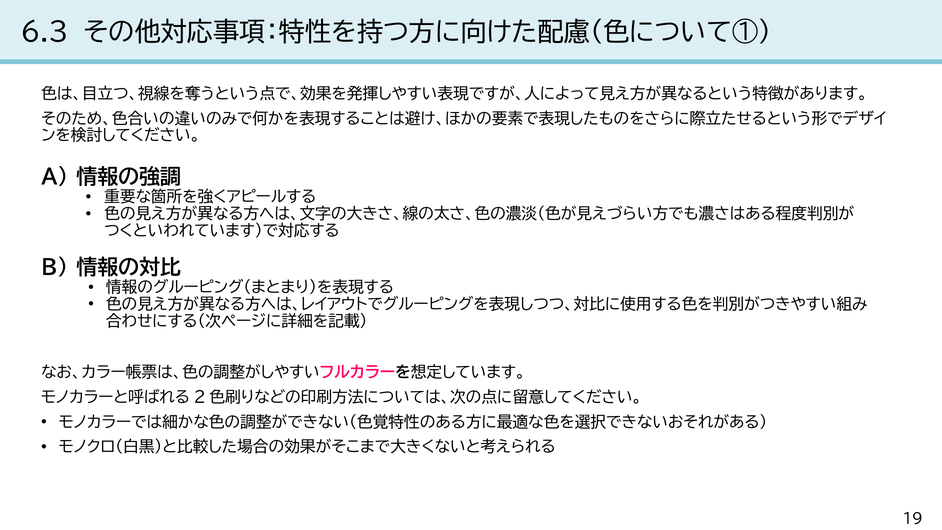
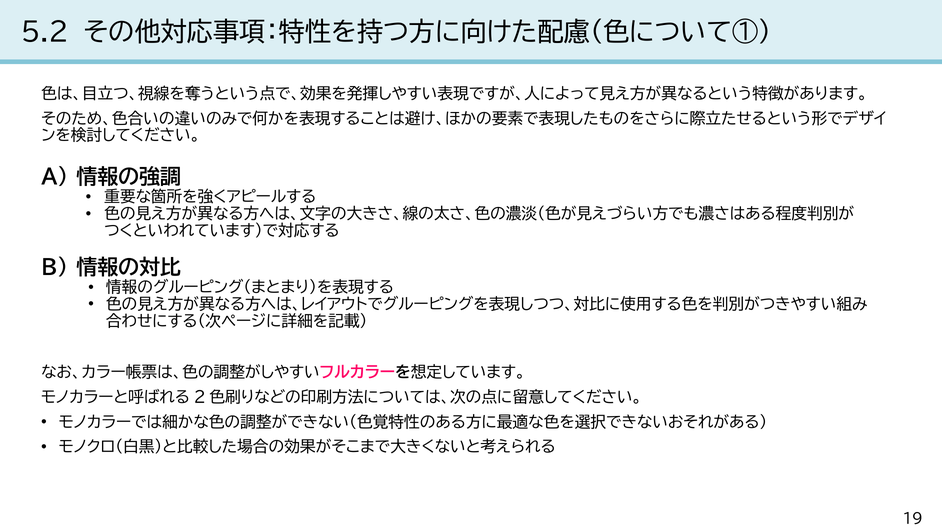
6.3: 6.3 -> 5.2 (45, 32)
